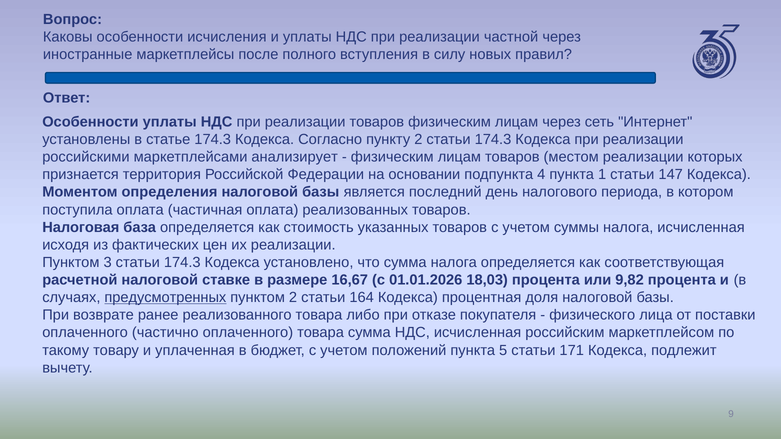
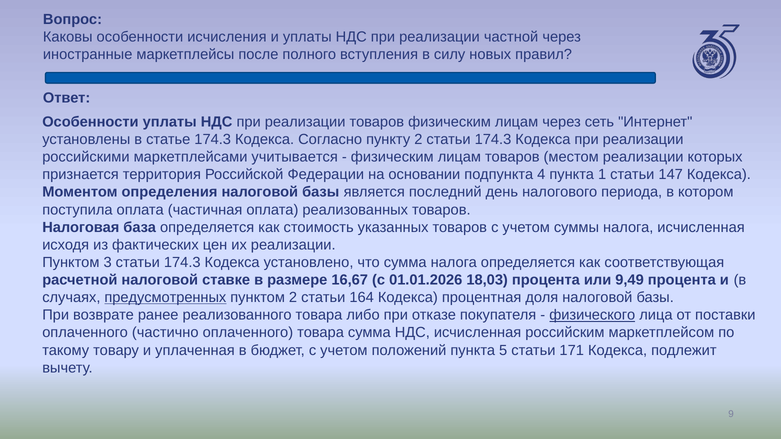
анализирует: анализирует -> учитывается (295, 157)
9,82: 9,82 -> 9,49 (630, 280)
физического underline: none -> present (592, 315)
